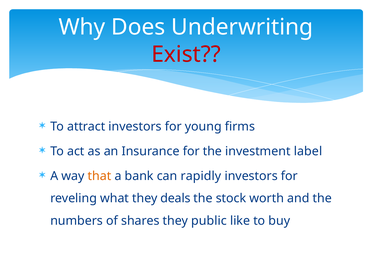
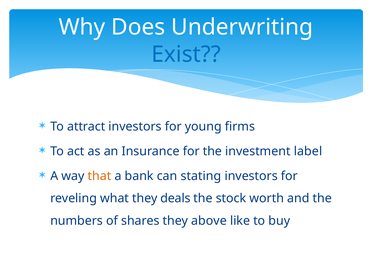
Exist colour: red -> blue (186, 54)
rapidly: rapidly -> stating (201, 176)
public: public -> above (209, 221)
